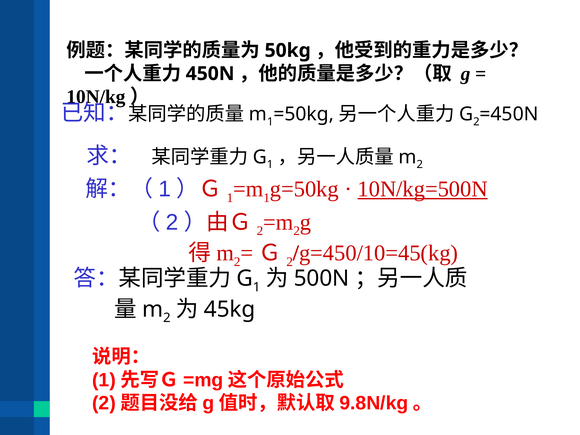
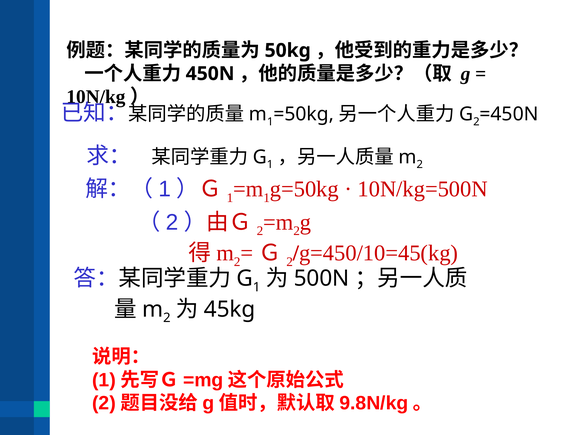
10N/kg=500N underline: present -> none (423, 189)
